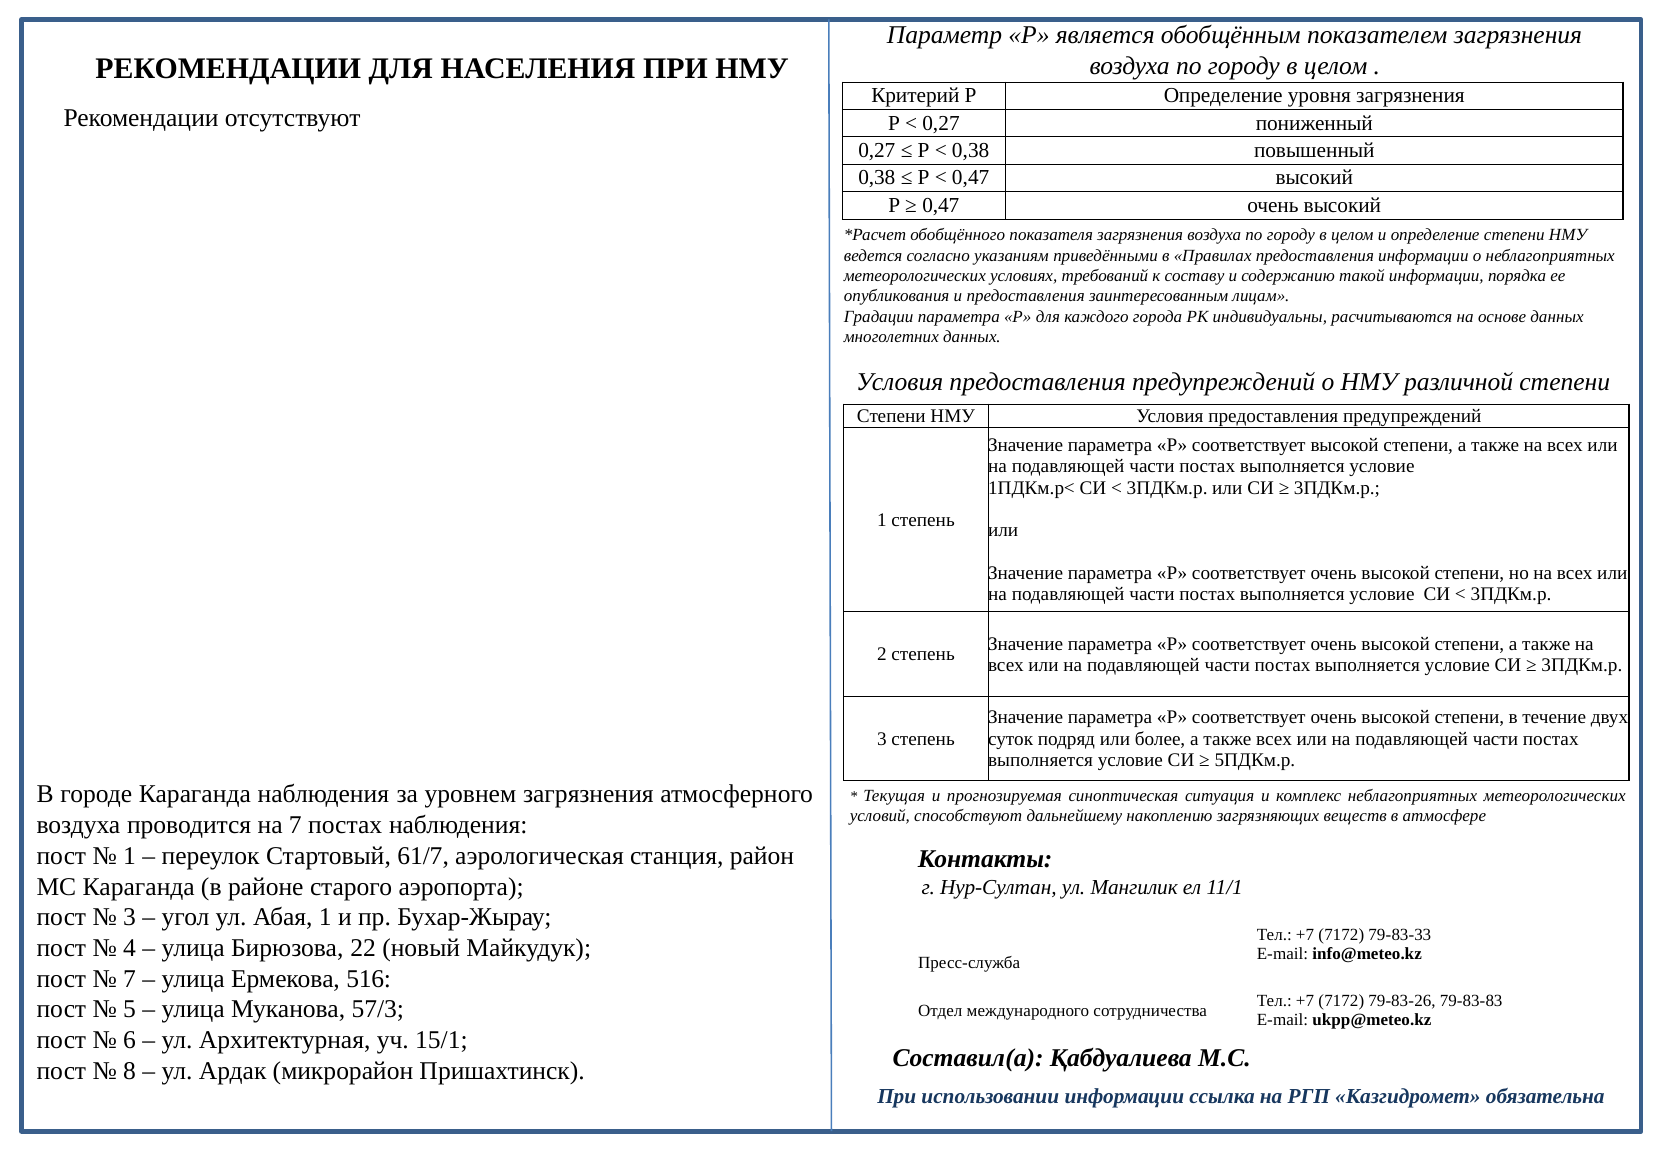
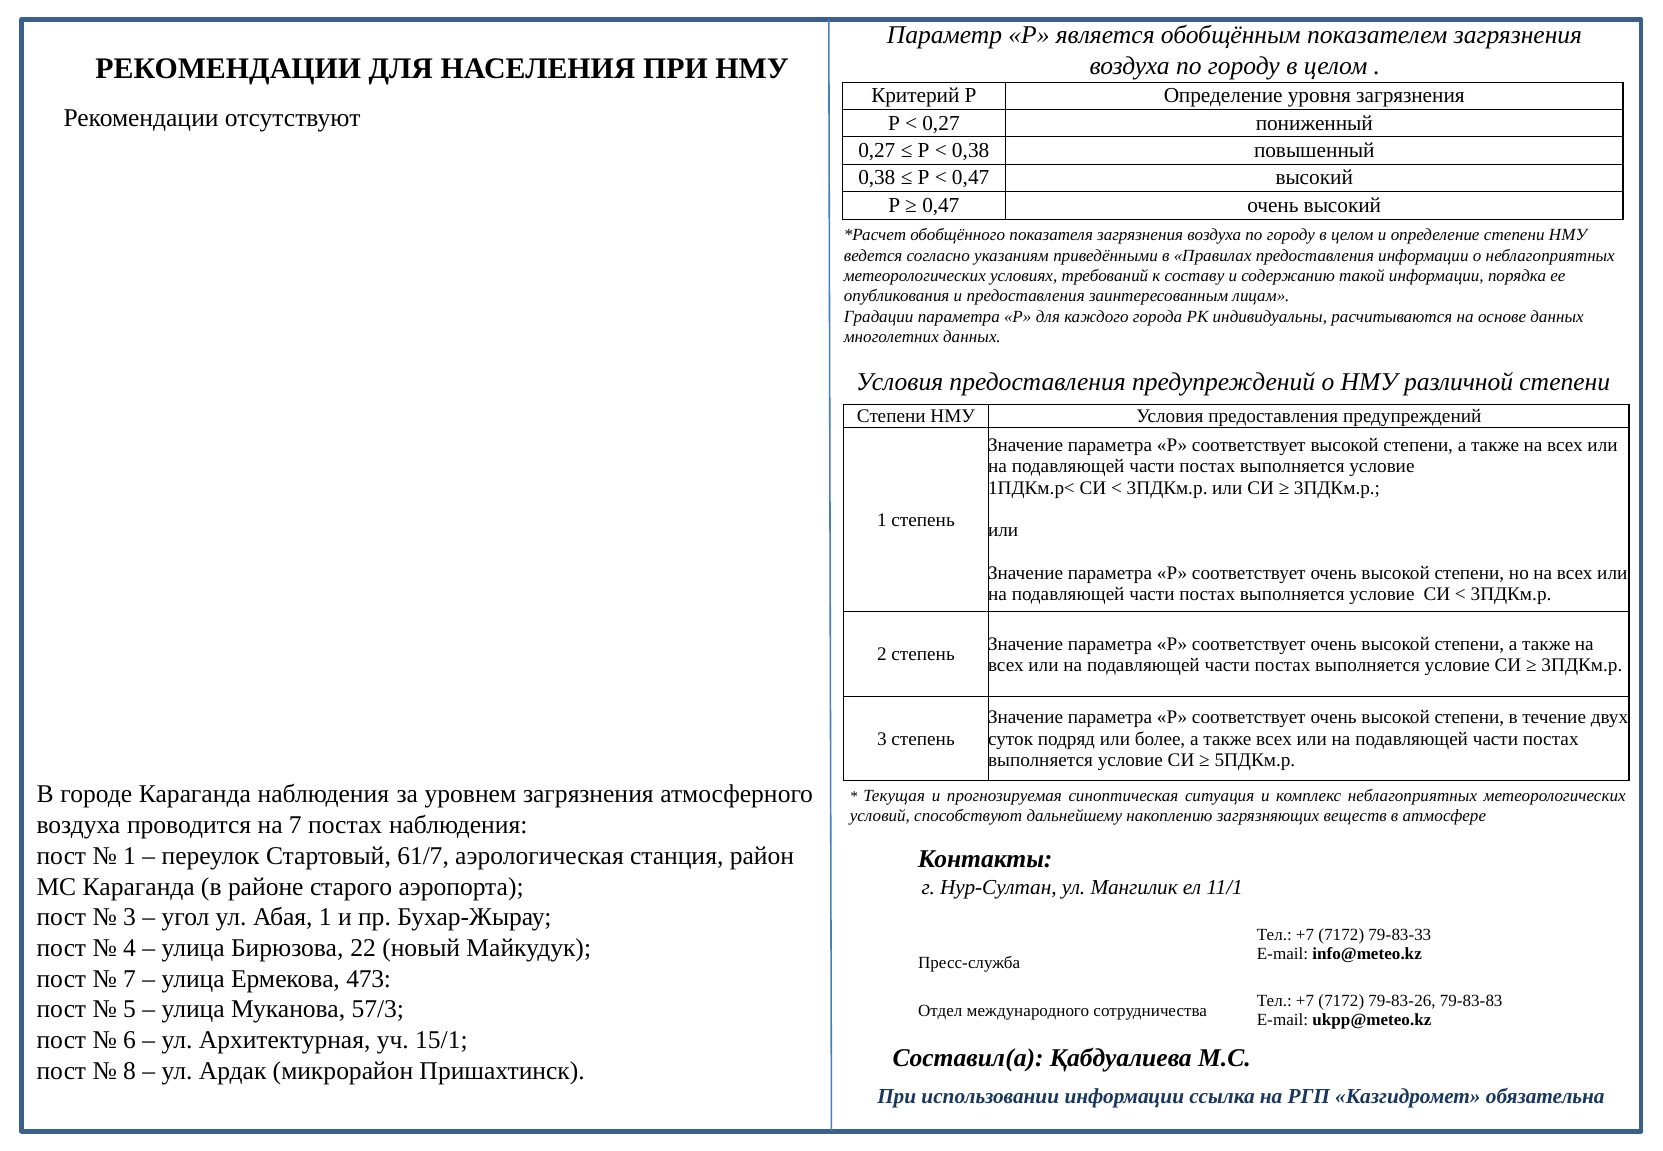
516: 516 -> 473 (369, 979)
